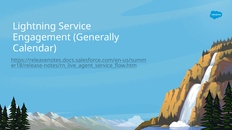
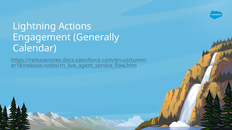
Service: Service -> Actions (75, 26)
